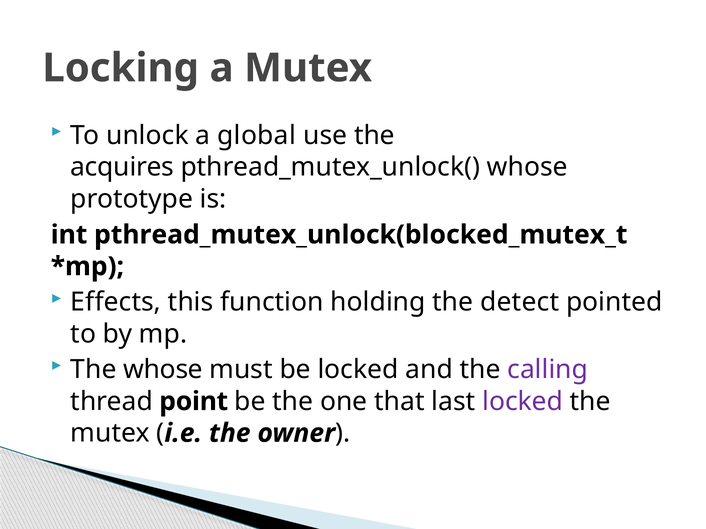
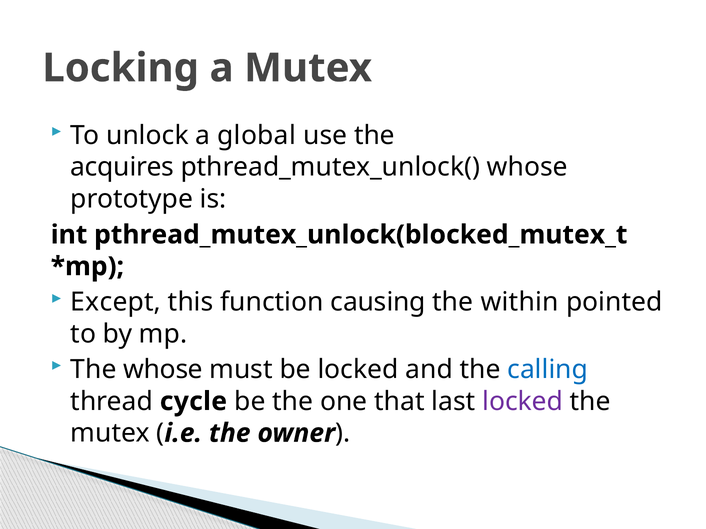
Effects: Effects -> Except (116, 302)
holding: holding -> causing (378, 302)
detect: detect -> within (520, 302)
calling colour: purple -> blue (548, 370)
point: point -> cycle (193, 402)
